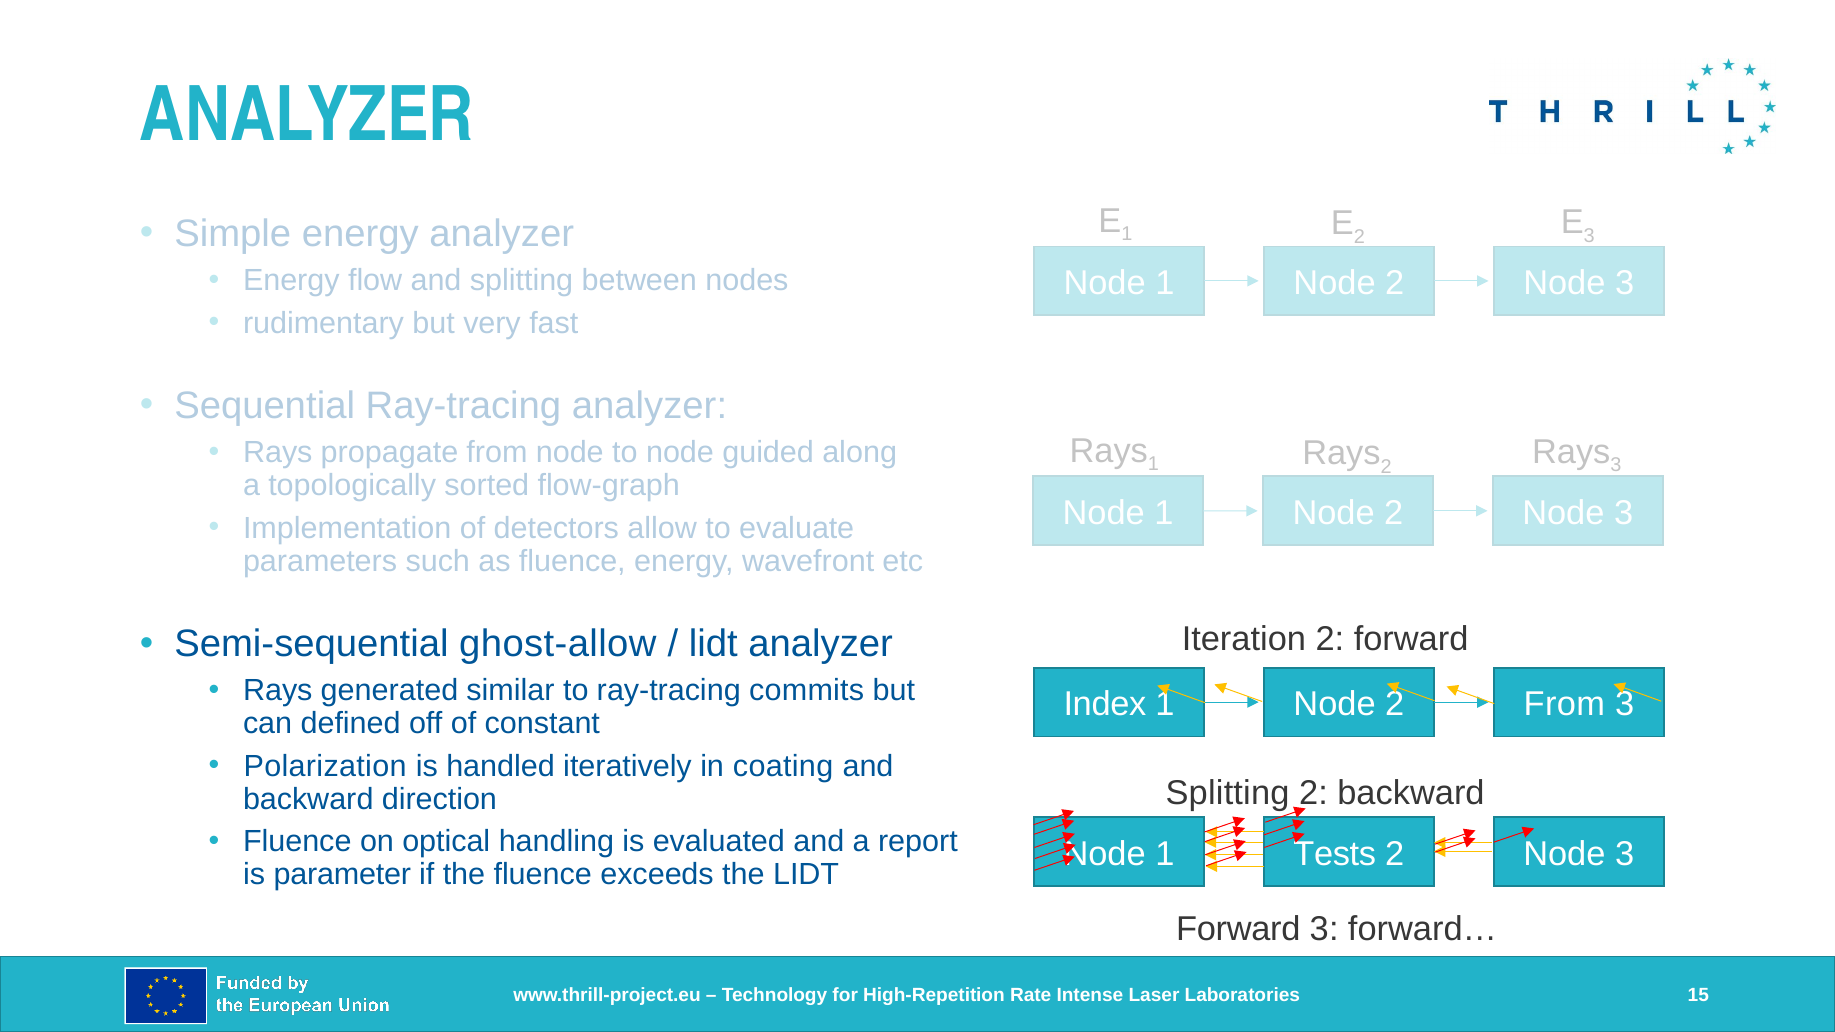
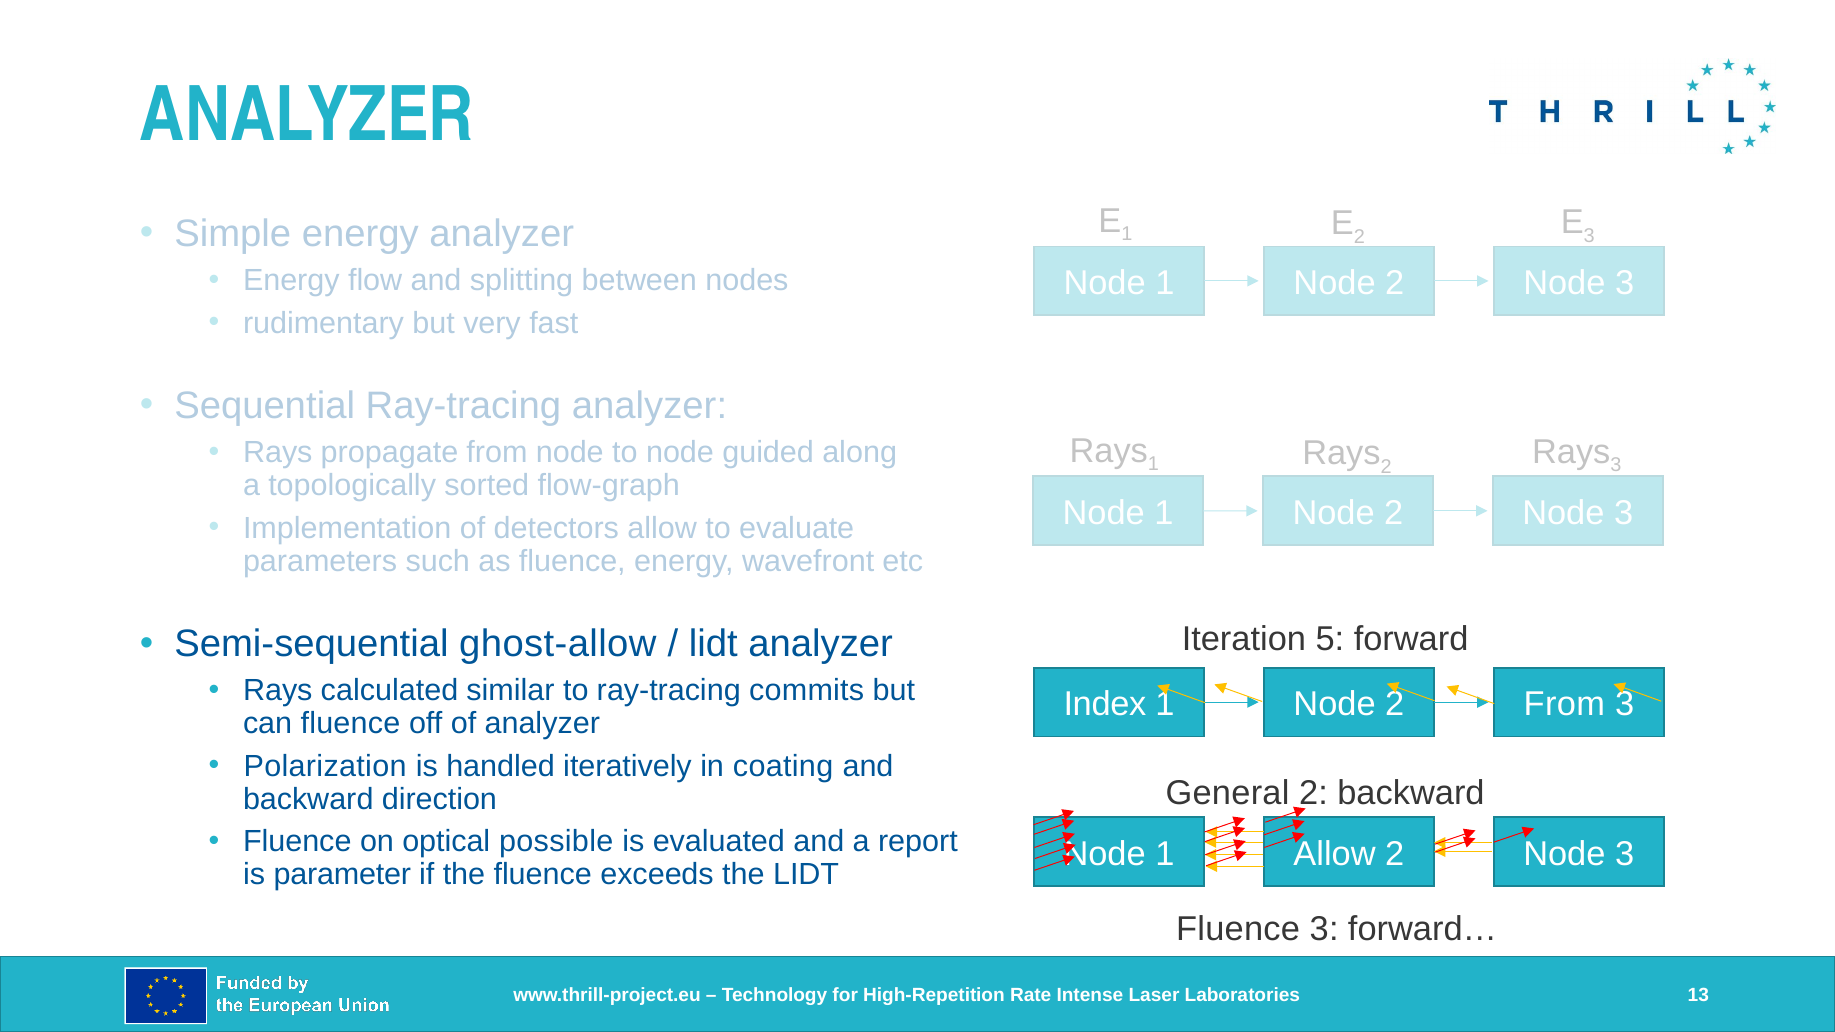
Iteration 2: 2 -> 5 (1330, 639)
generated: generated -> calculated (390, 691)
can defined: defined -> fluence (351, 724)
of constant: constant -> analyzer (542, 724)
Splitting: Splitting -> General (1228, 793)
handling: handling -> possible (556, 842)
1 Tests: Tests -> Allow (1335, 854)
Forward: Forward -> Fluence (1238, 929)
15: 15 -> 13 (1698, 995)
